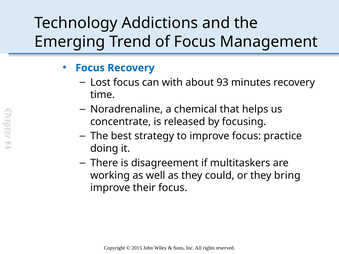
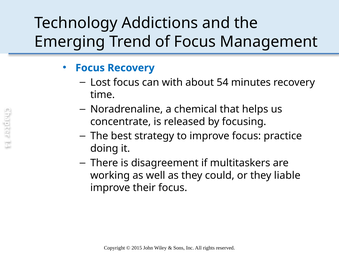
93: 93 -> 54 (223, 82)
bring: bring -> liable (287, 176)
